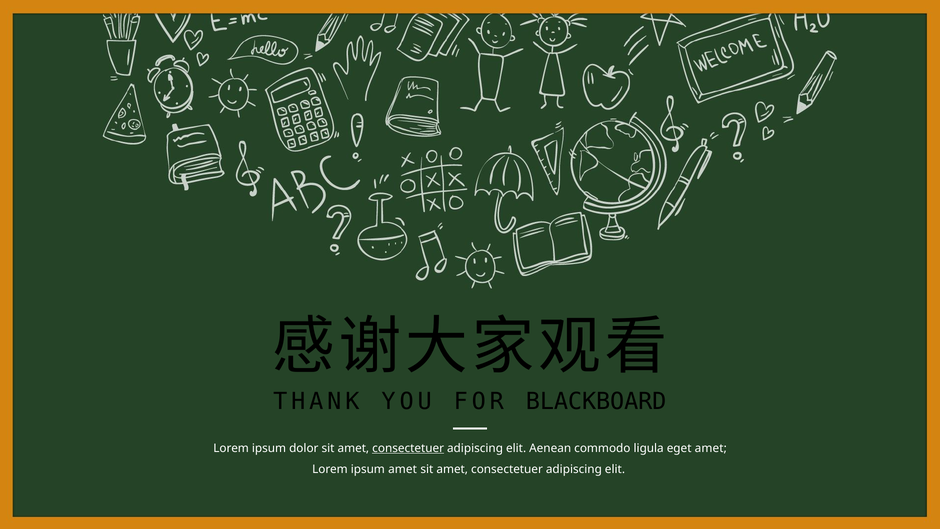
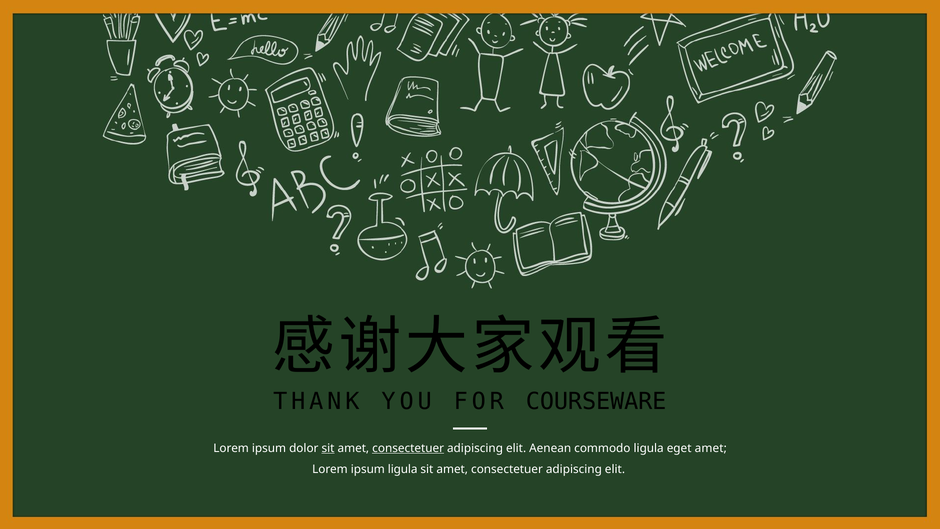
BLACKBOARD: BLACKBOARD -> COURSEWARE (596, 401)
sit underline: none -> present (328, 448)
ipsum amet: amet -> ligula (403, 469)
